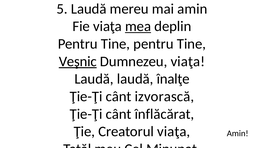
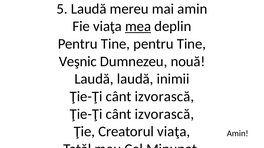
Veşnic underline: present -> none (78, 62)
Dumnezeu viaţa: viaţa -> nouă (188, 62)
înalţe: înalţe -> inimii (173, 79)
înflăcărat: înflăcărat -> izvorască (164, 114)
